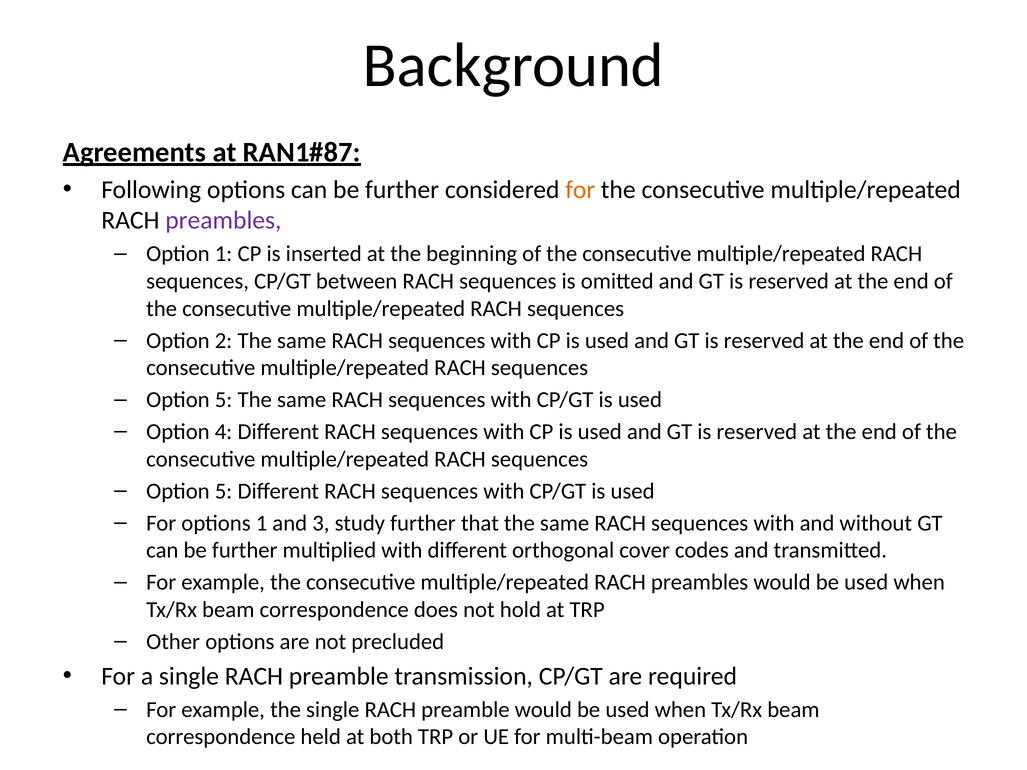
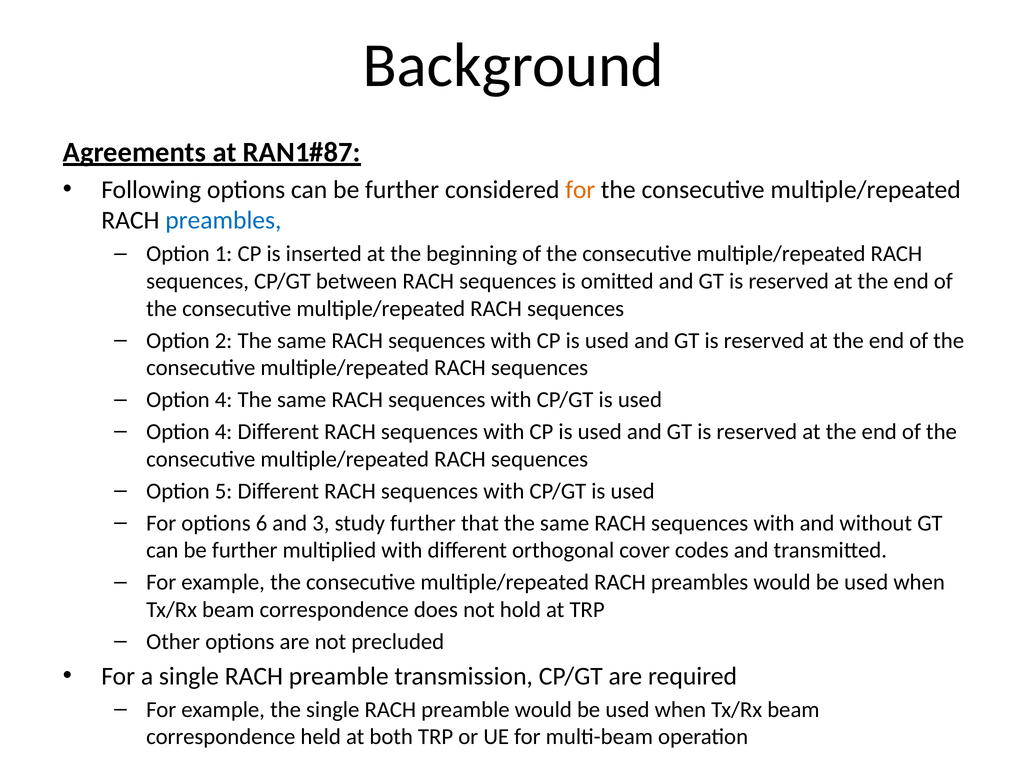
preambles colour: purple -> blue (223, 221)
5: 5 -> 4 (224, 400)
options 1: 1 -> 6 (262, 523)
